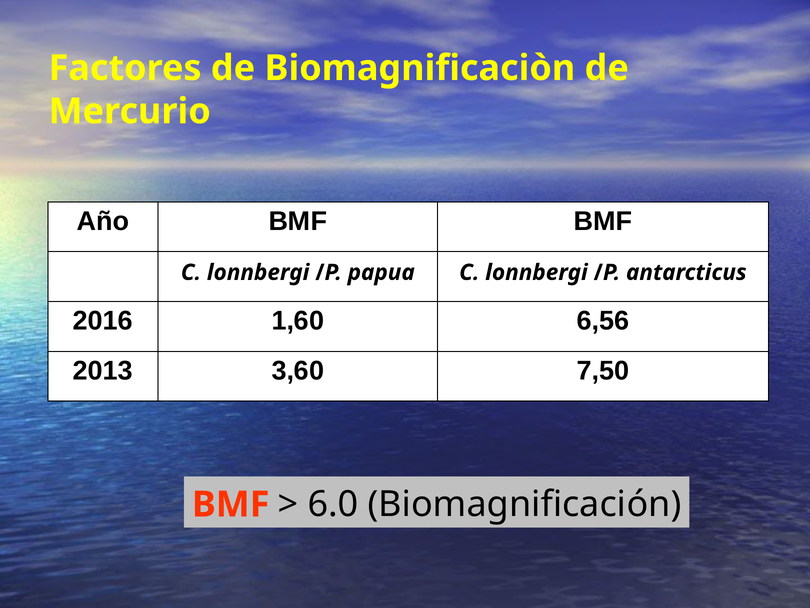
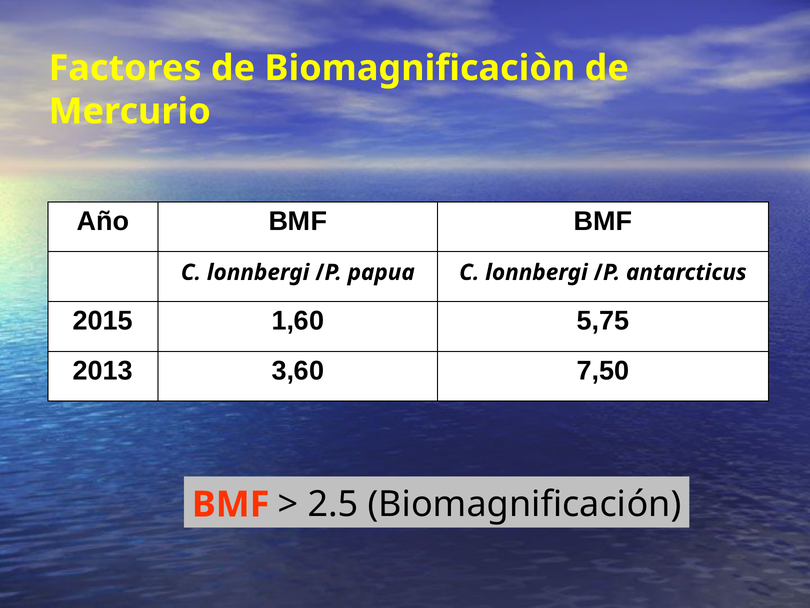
2016: 2016 -> 2015 (103, 321)
6,56: 6,56 -> 5,75 (603, 321)
6.0: 6.0 -> 2.5 (333, 504)
